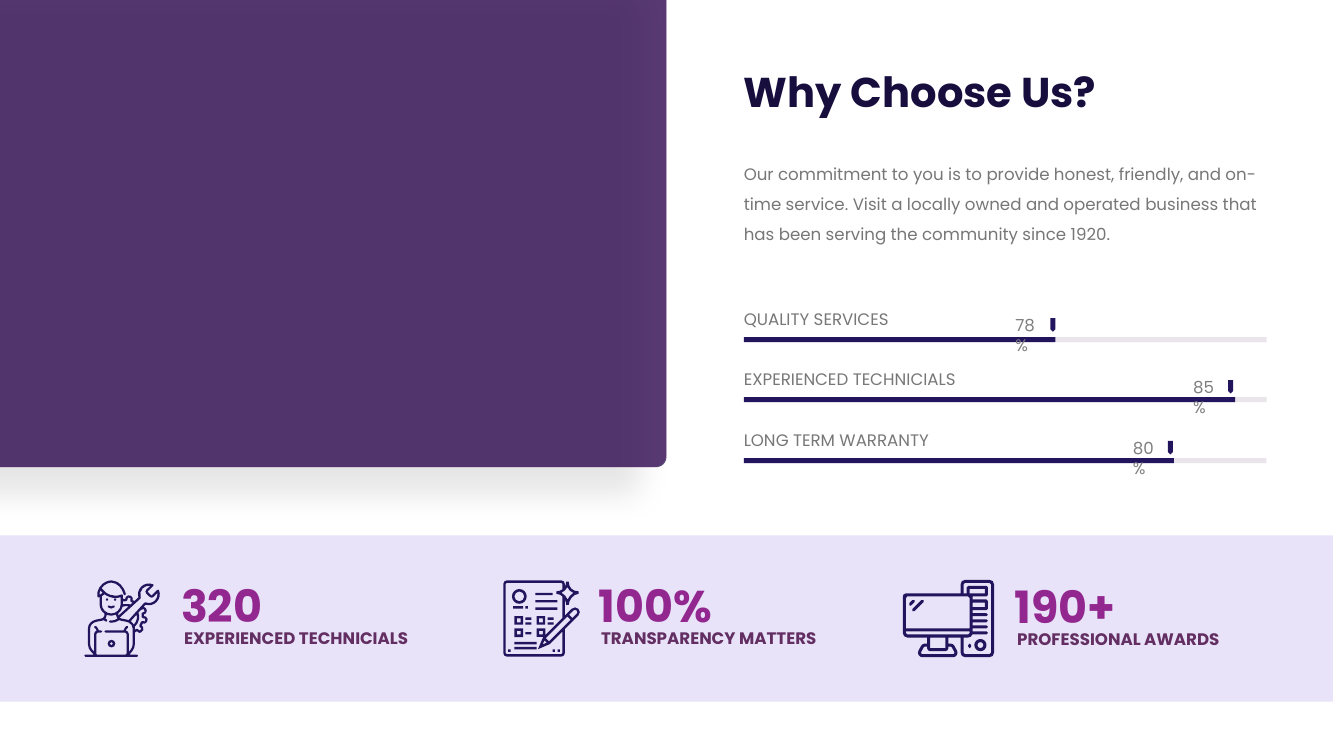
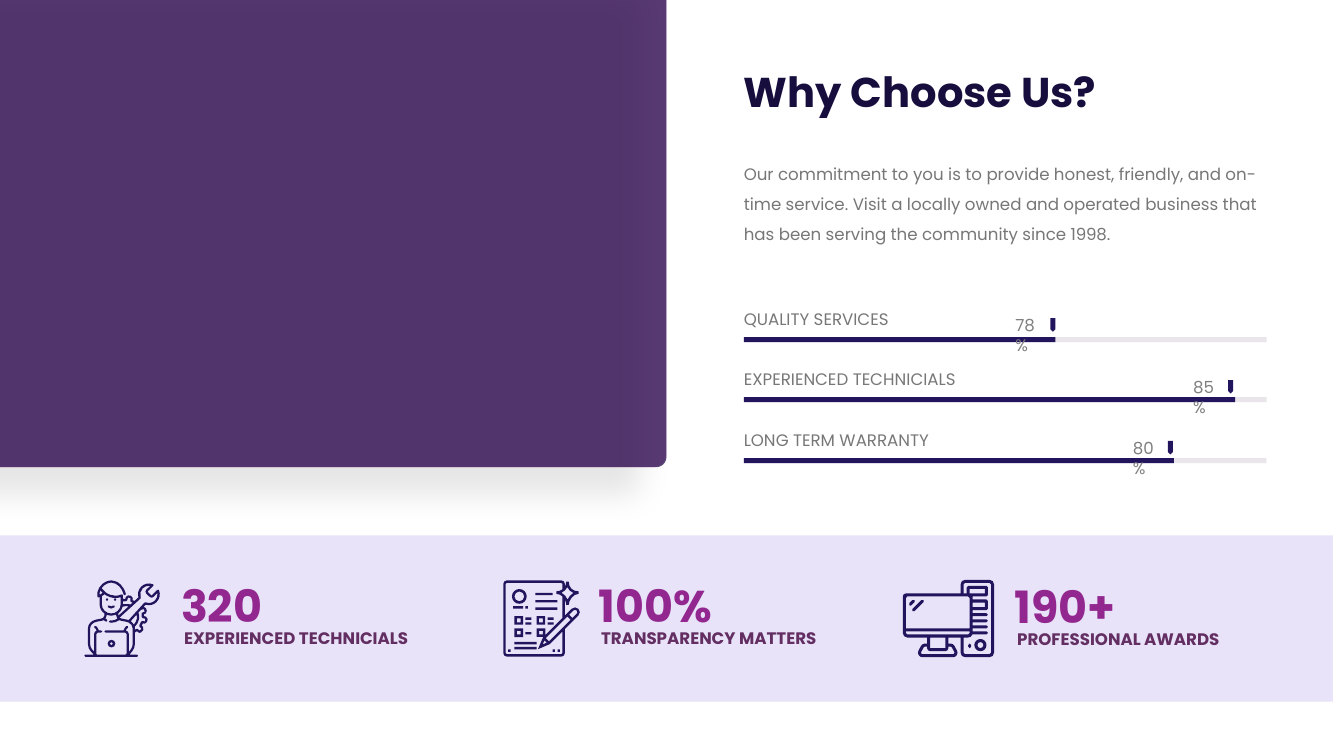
1920: 1920 -> 1998 (1090, 235)
